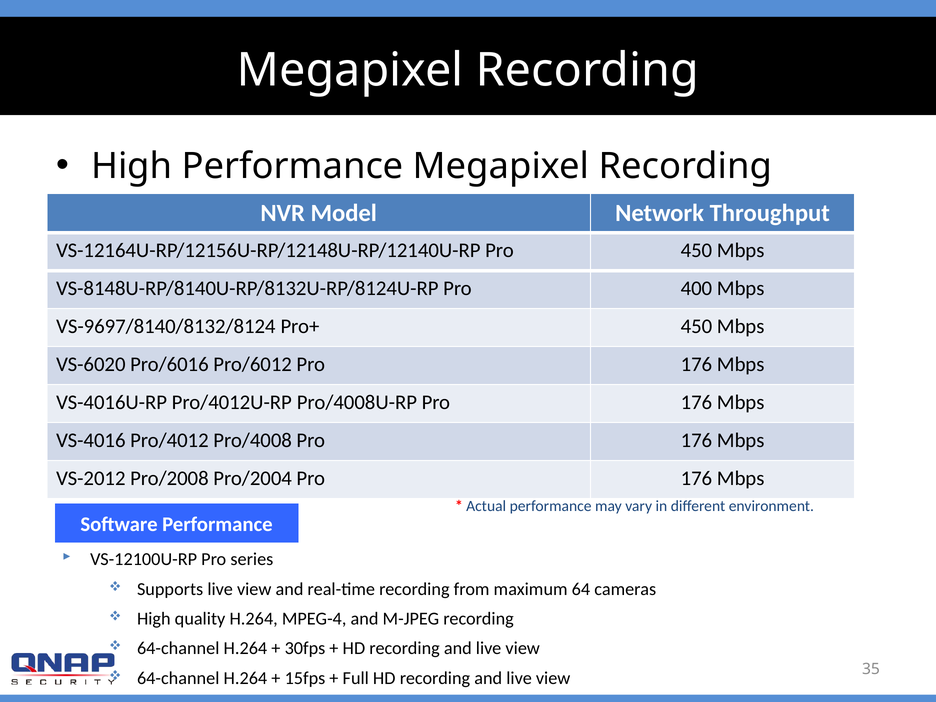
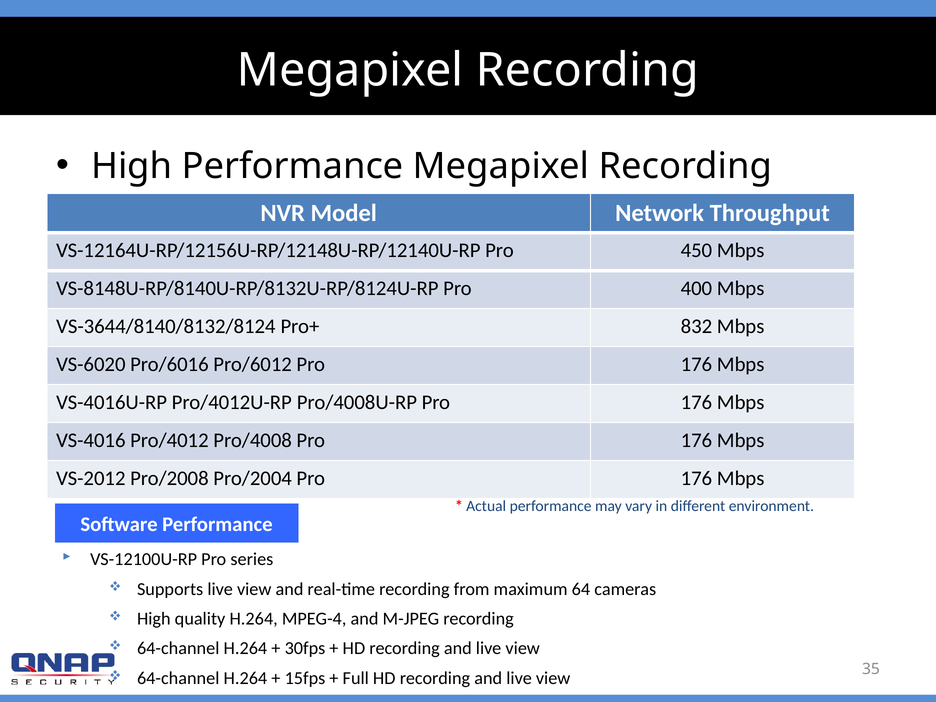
VS-9697/8140/8132/8124: VS-9697/8140/8132/8124 -> VS-3644/8140/8132/8124 (166, 326)
Pro+ 450: 450 -> 832 (696, 326)
